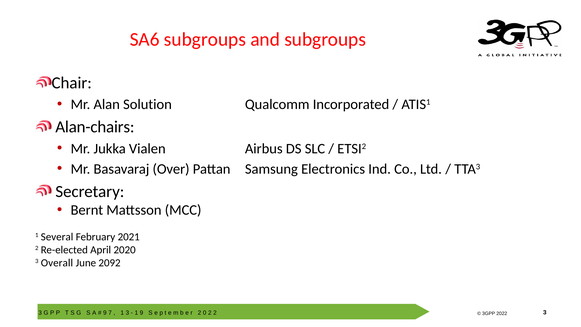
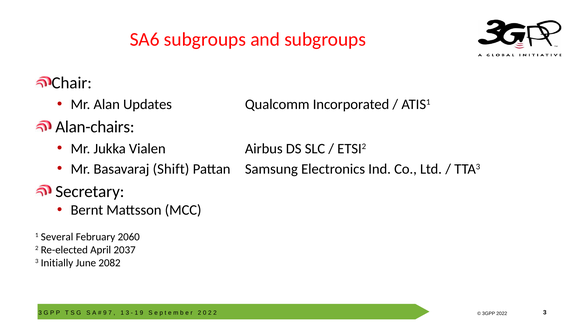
Solution: Solution -> Updates (148, 104)
Over: Over -> Shift (171, 169)
2021: 2021 -> 2060 (129, 237)
2020: 2020 -> 2037 (125, 250)
Overall: Overall -> Initially (57, 263)
2092: 2092 -> 2082 (110, 263)
